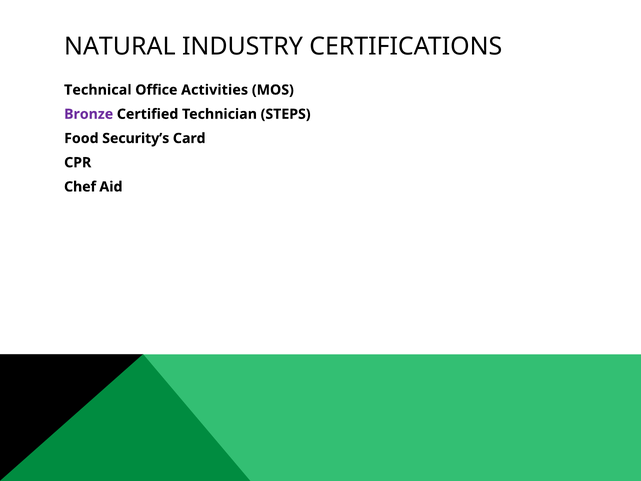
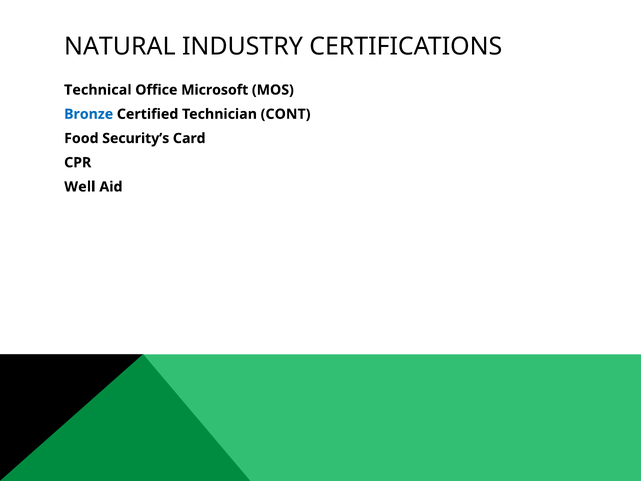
Activities: Activities -> Microsoft (215, 90)
Bronze colour: purple -> blue (89, 114)
STEPS: STEPS -> CONT (286, 114)
Chef: Chef -> Well (80, 187)
